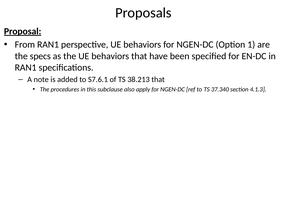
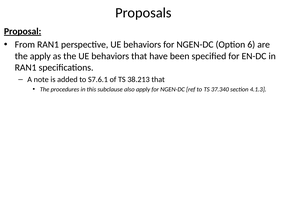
1: 1 -> 6 (251, 45)
the specs: specs -> apply (40, 56)
